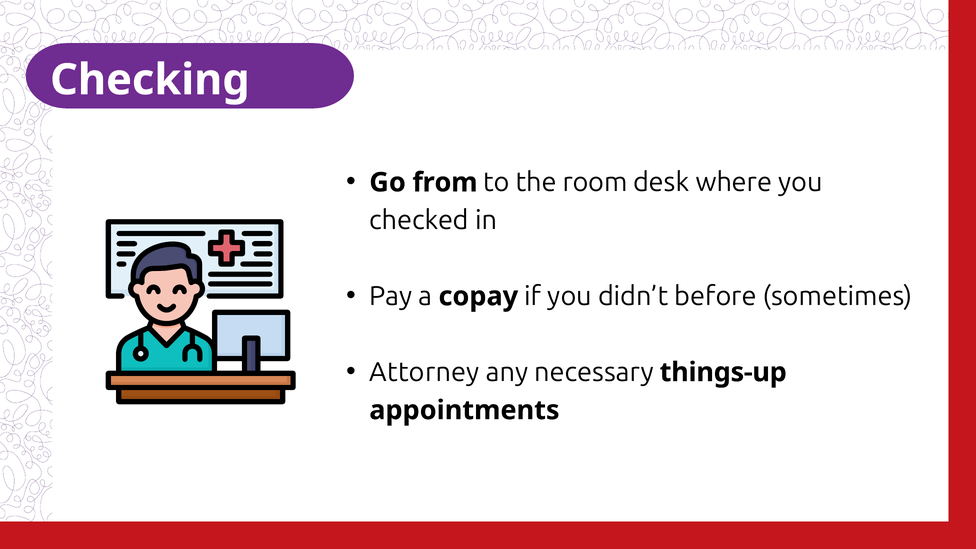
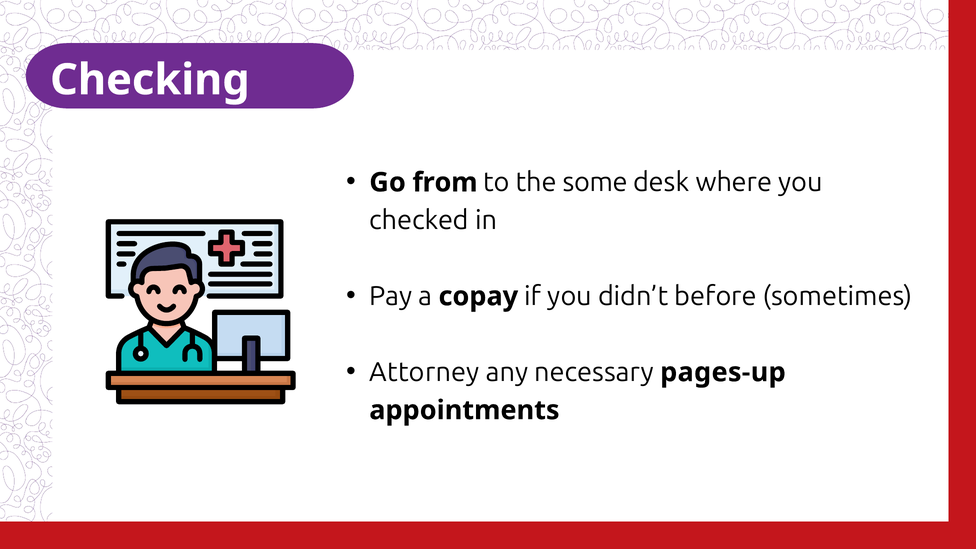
room: room -> some (595, 182)
things-up: things-up -> pages-up (723, 372)
